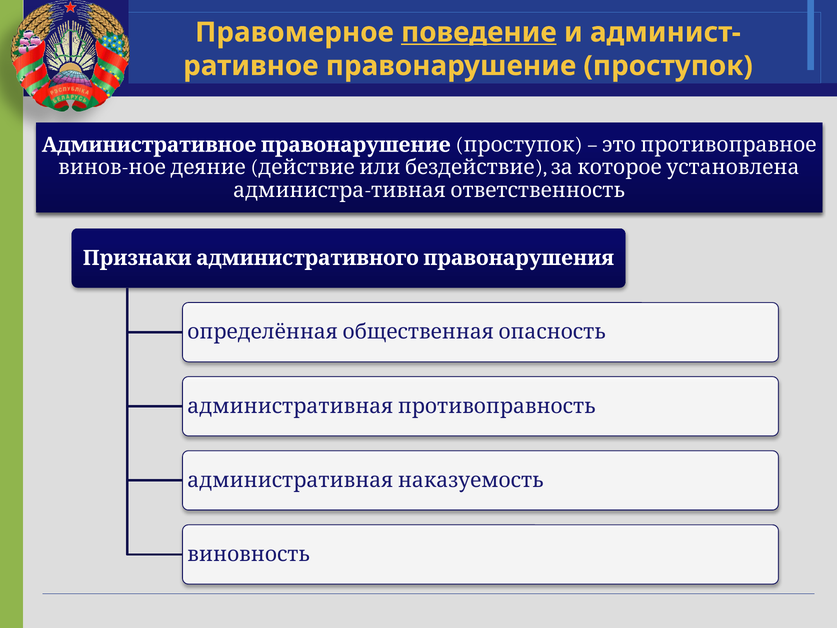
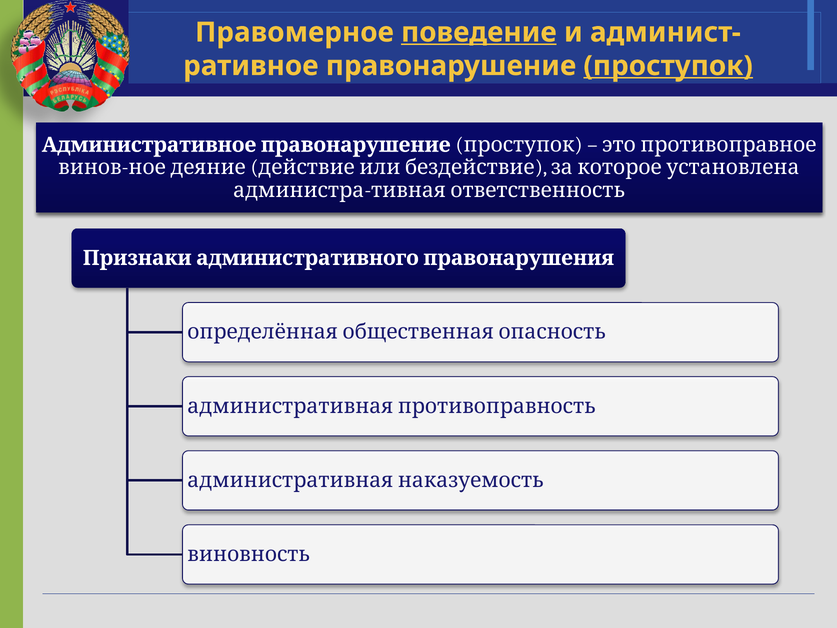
проступок underline: none -> present (668, 66)
